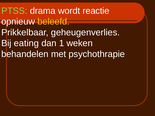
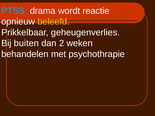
PTSS colour: light green -> light blue (14, 11)
eating: eating -> buiten (26, 43)
1: 1 -> 2 (62, 43)
